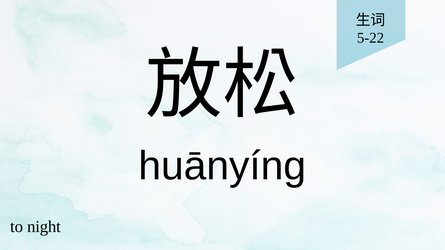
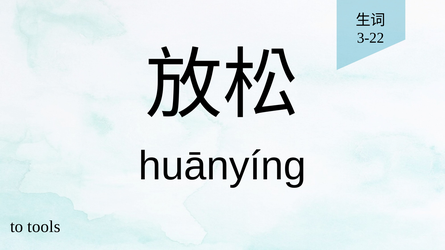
5-22: 5-22 -> 3-22 (371, 38)
night: night -> tools (44, 227)
